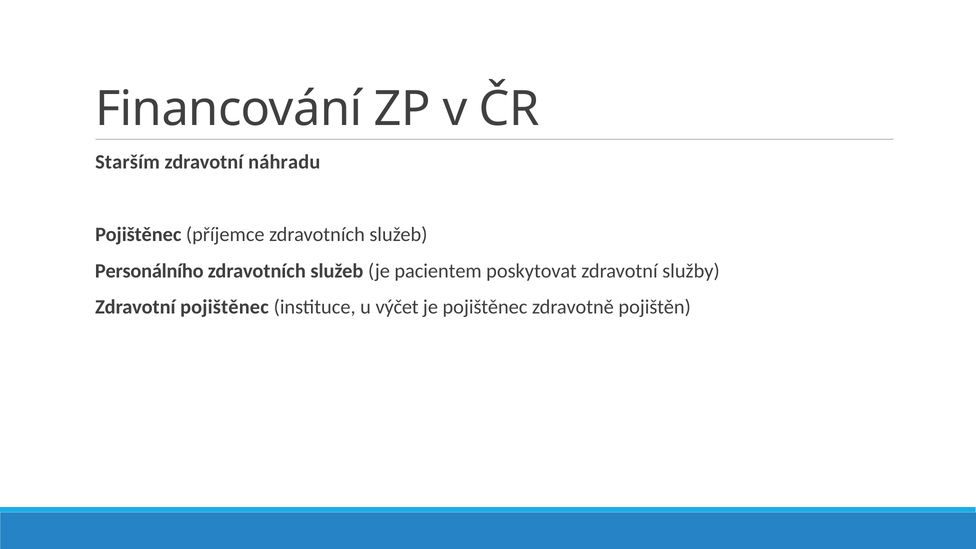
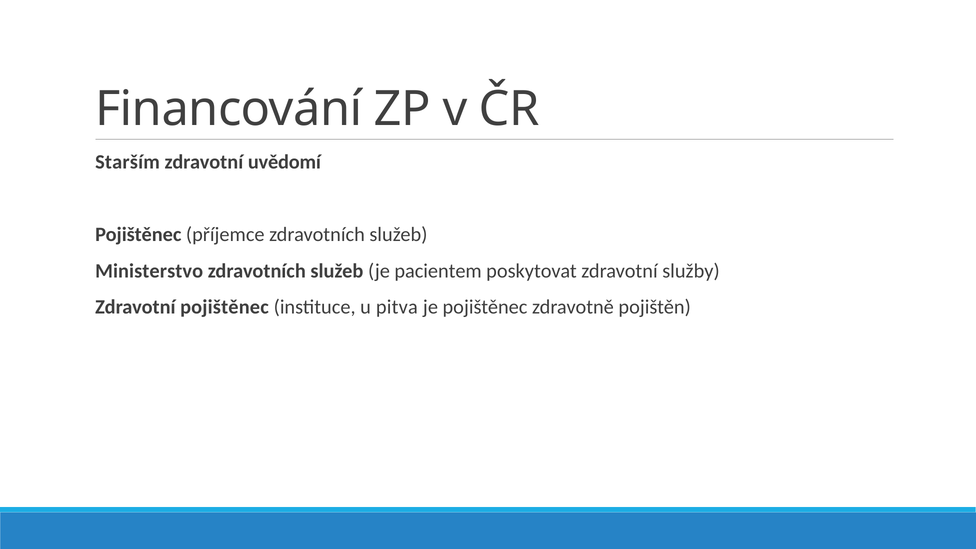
náhradu: náhradu -> uvědomí (284, 162)
Personálního: Personálního -> Ministerstvo (149, 271)
výčet: výčet -> pitva (397, 307)
